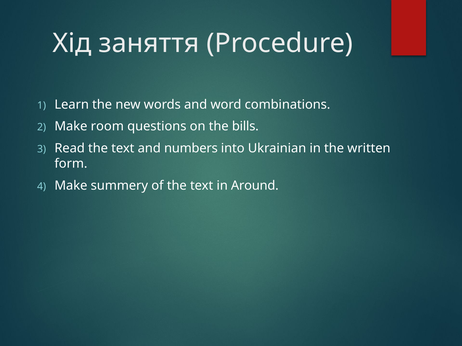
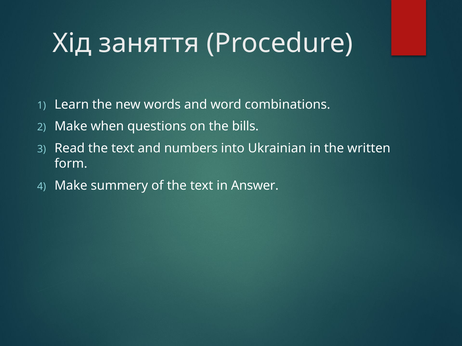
room: room -> when (107, 127)
Around: Around -> Answer (255, 186)
